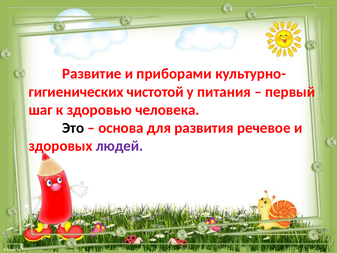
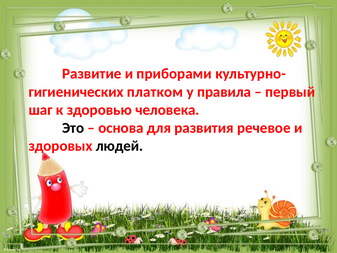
чистотой: чистотой -> платком (155, 92)
питания: питания -> правила (224, 92)
людей colour: purple -> black (120, 146)
